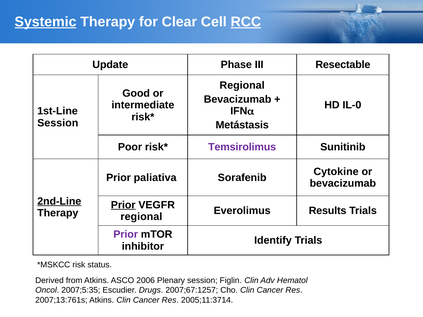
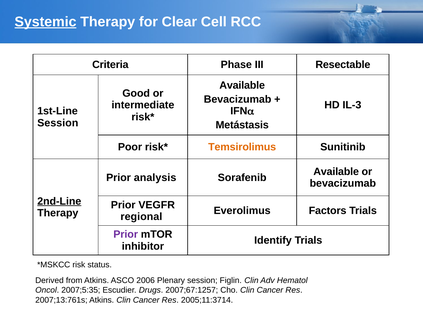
RCC underline: present -> none (246, 22)
Update: Update -> Criteria (110, 65)
Regional: Regional -> Available (242, 85)
IL-0: IL-0 -> IL-3 (352, 105)
Temsirolimus colour: purple -> orange (242, 147)
Cytokine: Cytokine -> Available (336, 172)
paliativa: paliativa -> analysis (155, 178)
Prior underline: present -> none (123, 205)
Results: Results -> Factors (328, 211)
